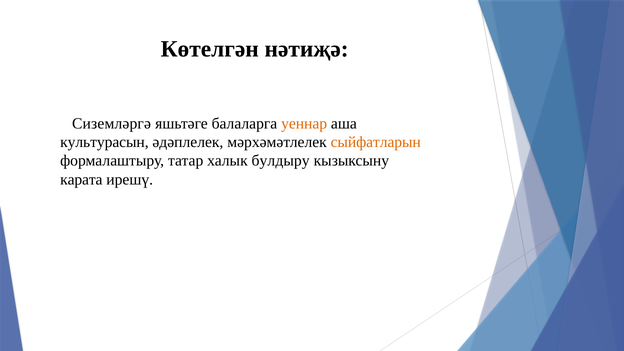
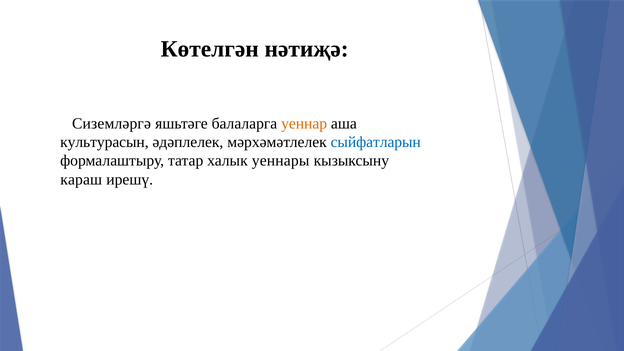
сыйфатларын colour: orange -> blue (376, 142)
булдыру: булдыру -> уеннары (281, 161)
карата: карата -> караш (81, 180)
